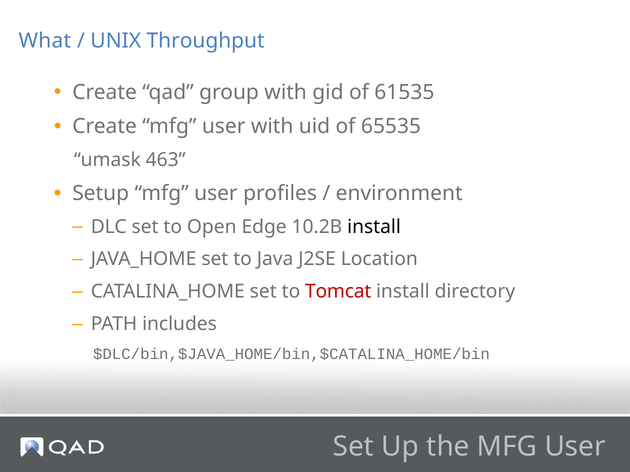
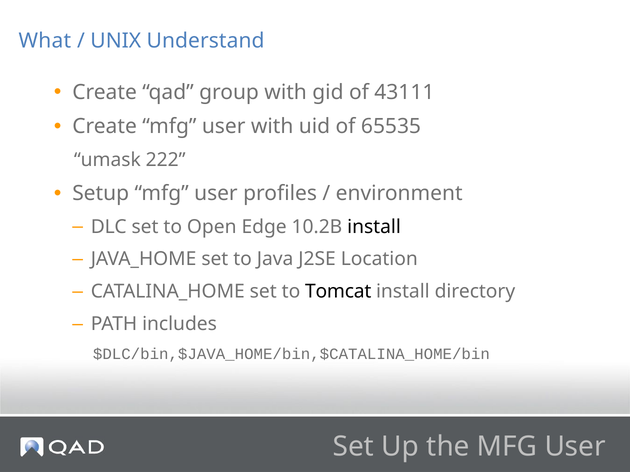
Throughput: Throughput -> Understand (206, 41)
61535: 61535 -> 43111 (404, 92)
463: 463 -> 222 (166, 160)
Tomcat colour: red -> black (338, 292)
